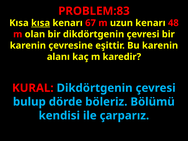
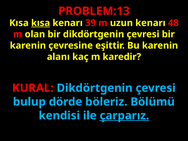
PROBLEM:83: PROBLEM:83 -> PROBLEM:13 (94, 11)
67: 67 -> 39 (91, 23)
çarparız underline: none -> present (124, 116)
